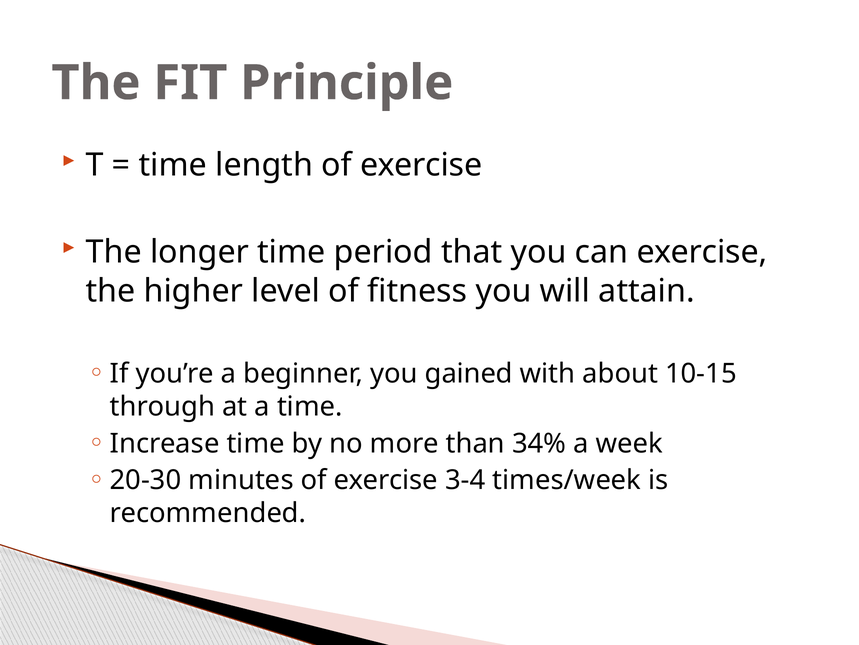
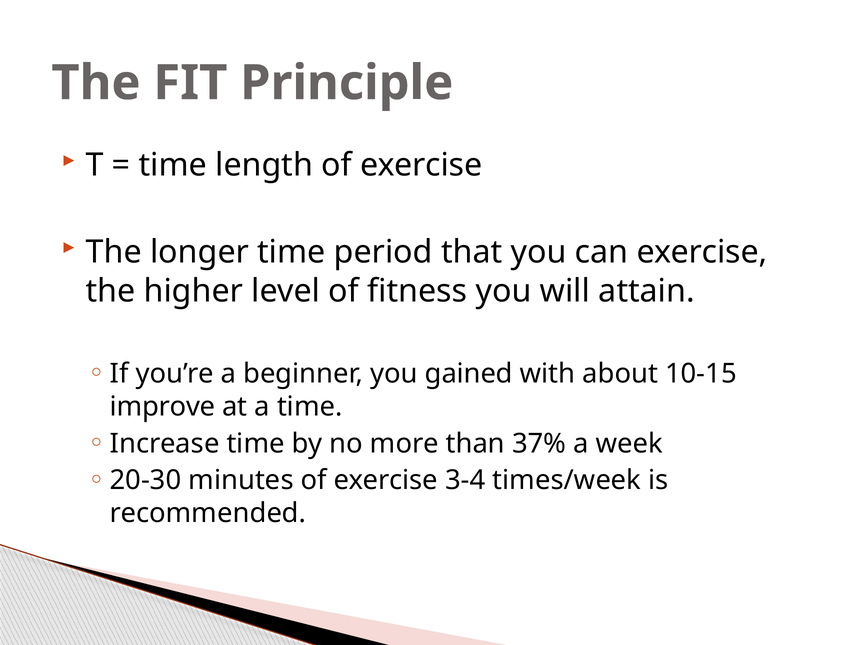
through: through -> improve (162, 406)
34%: 34% -> 37% (539, 443)
